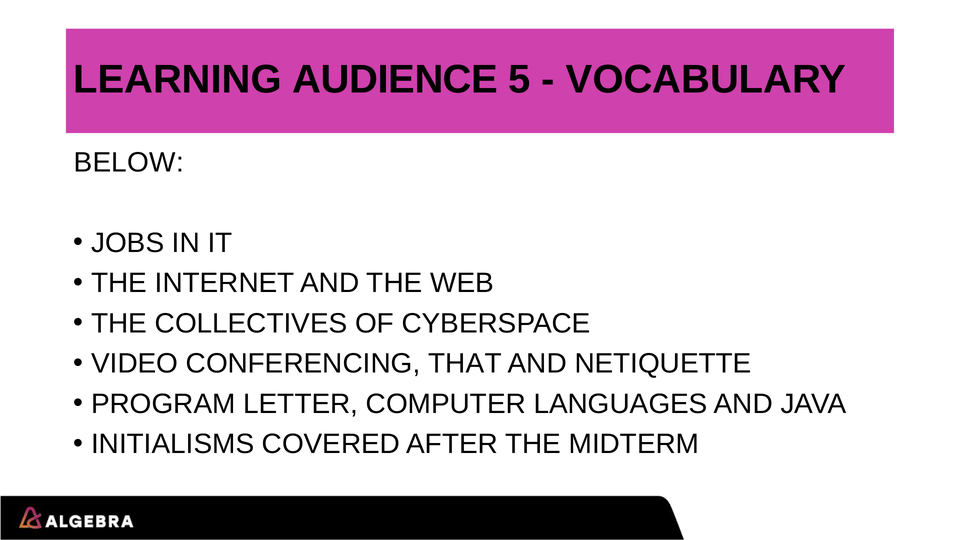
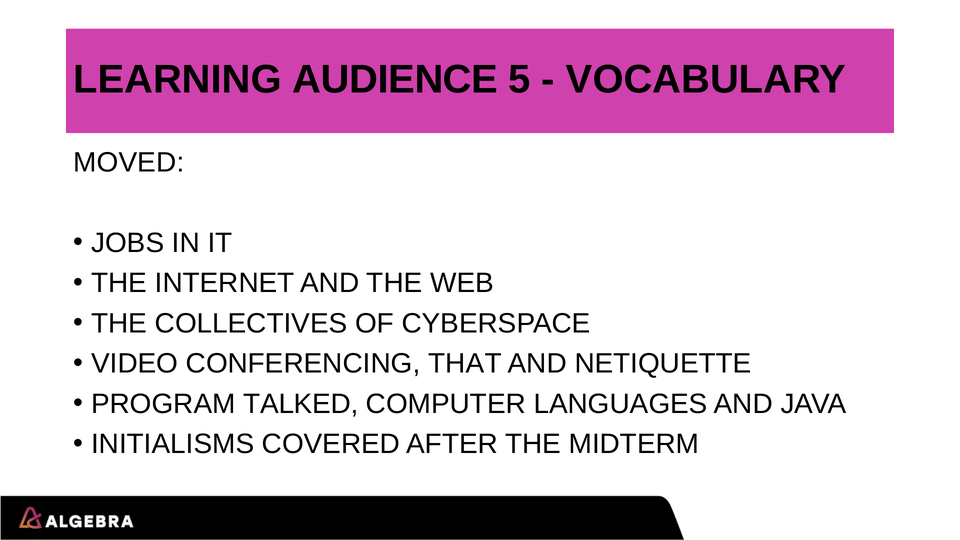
BELOW: BELOW -> MOVED (129, 162)
LETTER: LETTER -> TALKED (301, 404)
